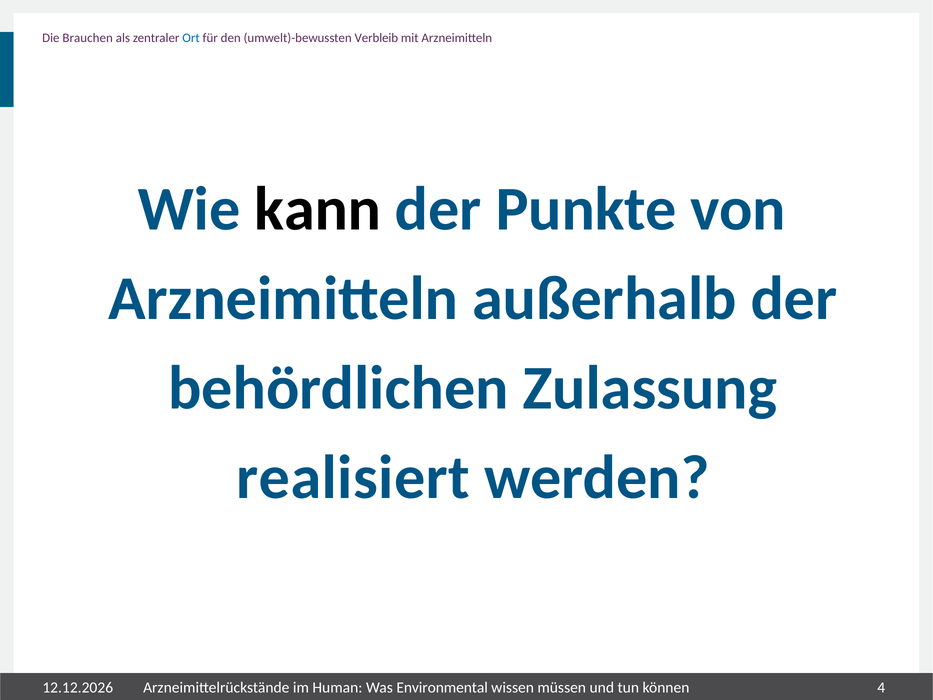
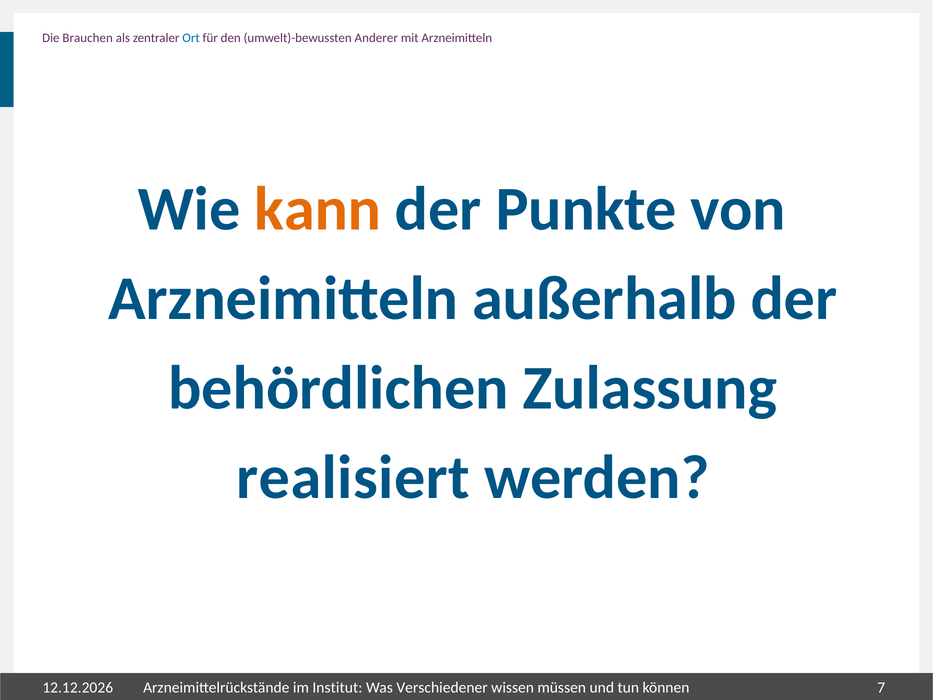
Verbleib: Verbleib -> Anderer (376, 38)
kann colour: black -> orange (318, 209)
Human: Human -> Institut (337, 687)
Environmental: Environmental -> Verschiedener (442, 687)
4: 4 -> 7 (881, 687)
